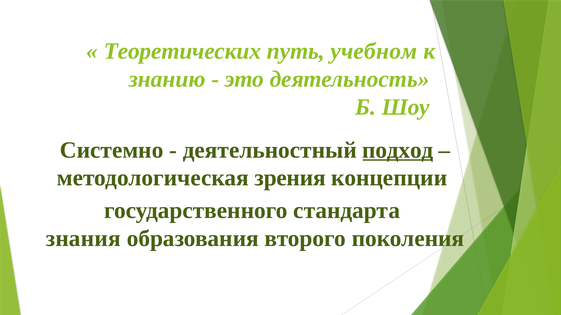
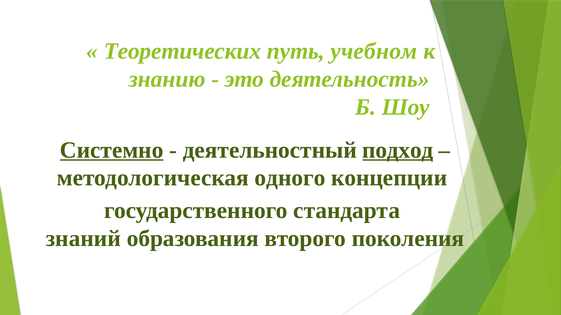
Системно underline: none -> present (112, 150)
зрения: зрения -> одного (290, 178)
знания: знания -> знаний (83, 239)
